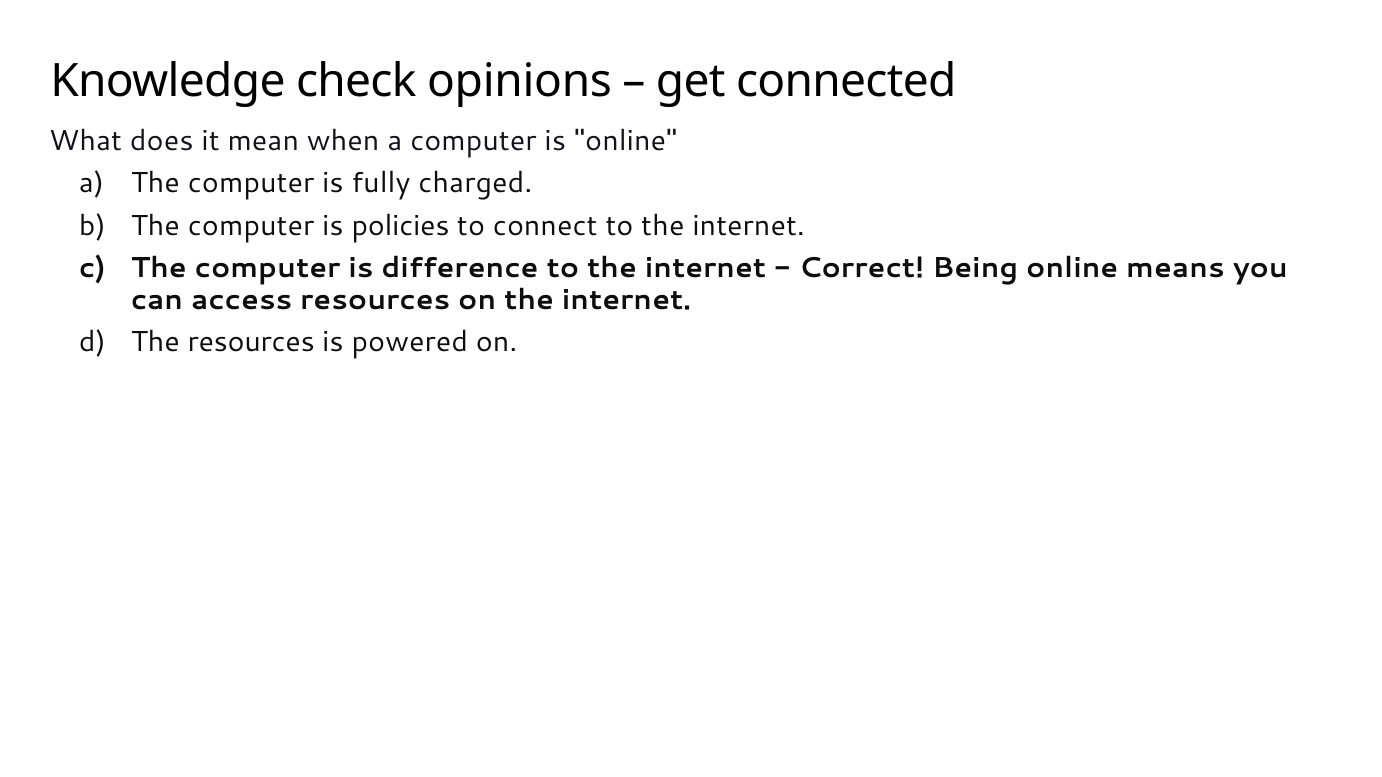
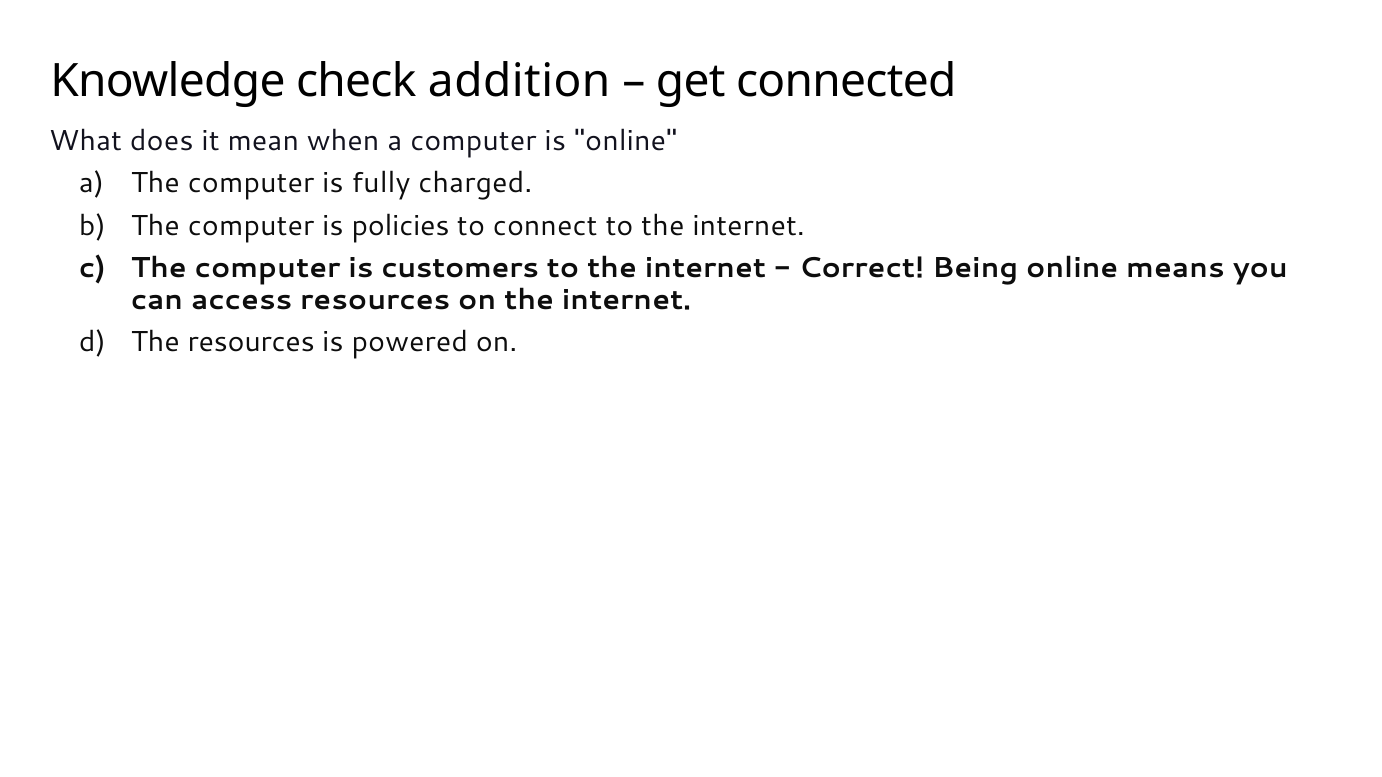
opinions: opinions -> addition (519, 81)
difference: difference -> customers (460, 269)
